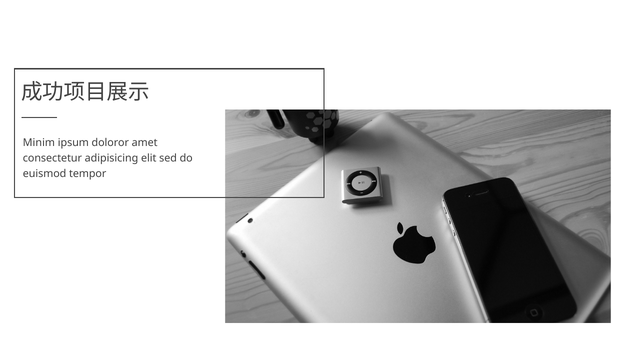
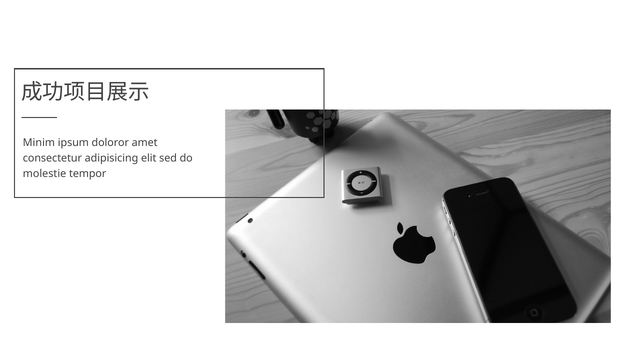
euismod: euismod -> molestie (45, 174)
